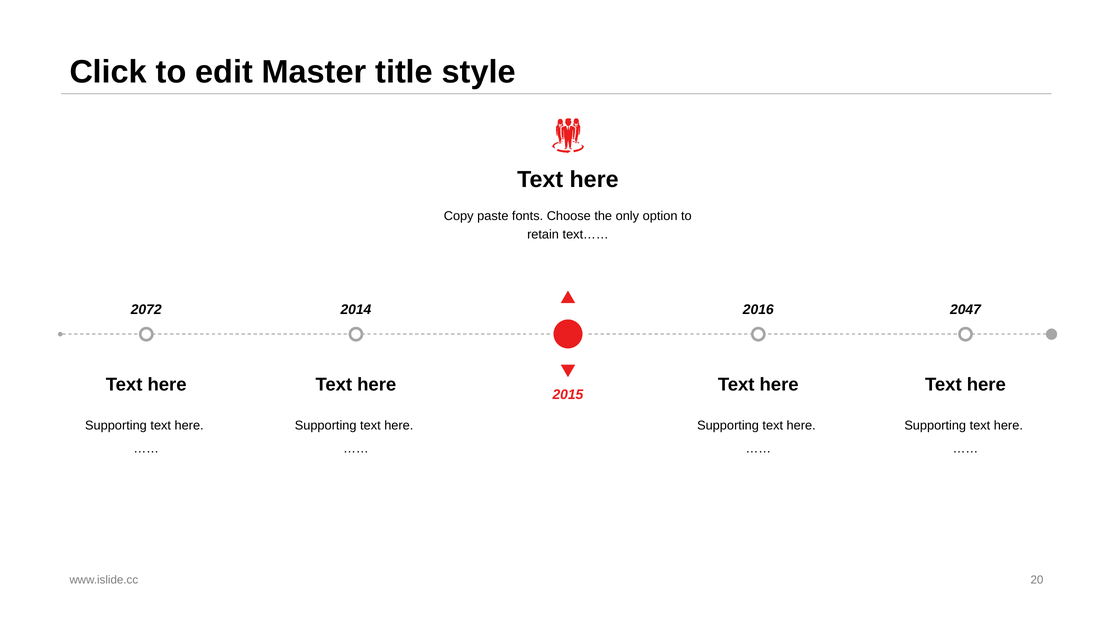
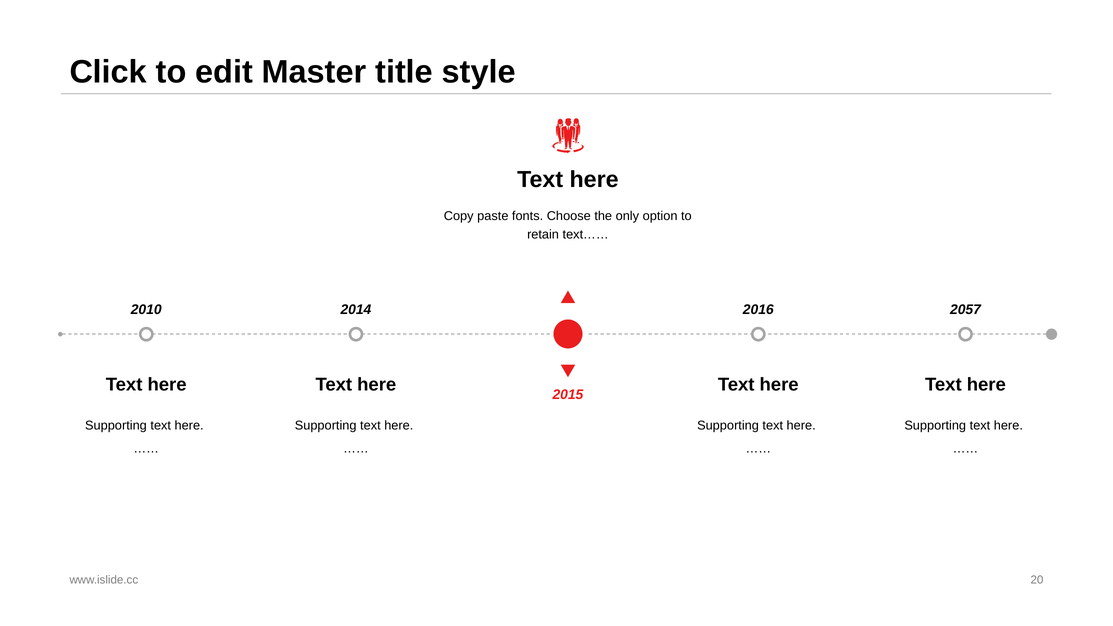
2072: 2072 -> 2010 (146, 310)
2047: 2047 -> 2057 (965, 310)
